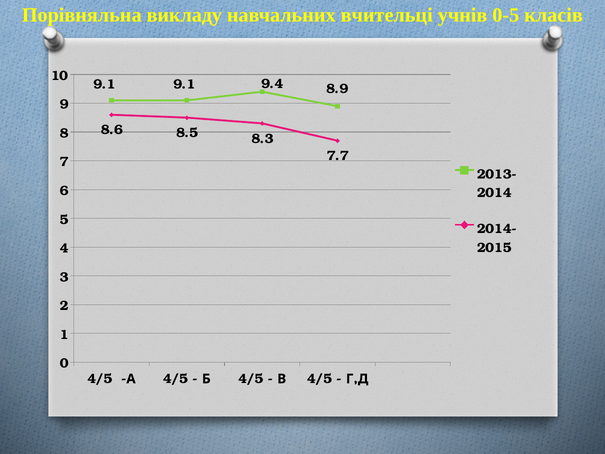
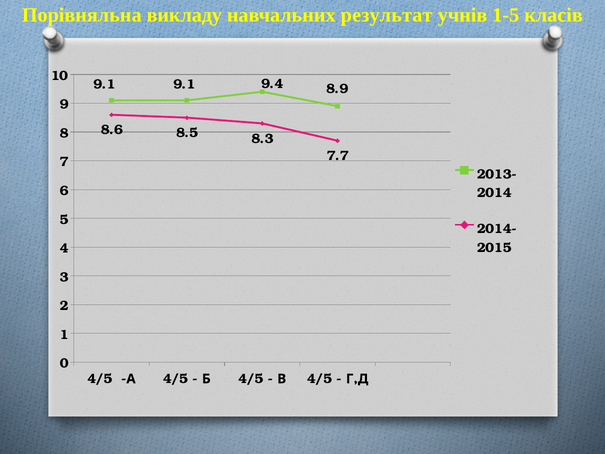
вчительці: вчительці -> результат (387, 15)
0-5: 0-5 -> 1-5 (506, 15)
